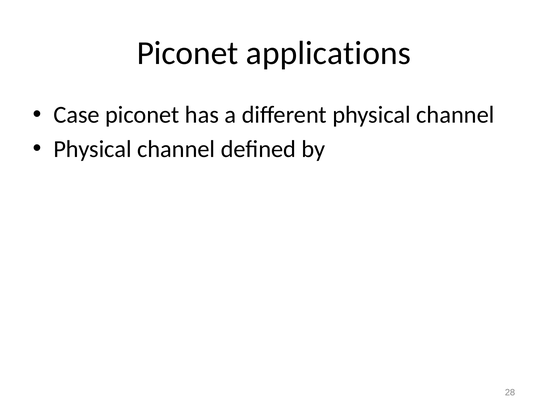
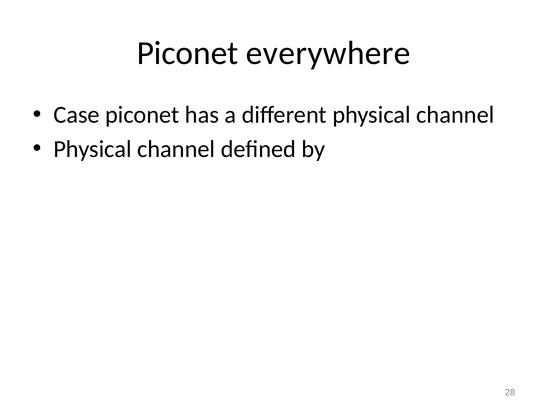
applications: applications -> everywhere (328, 53)
